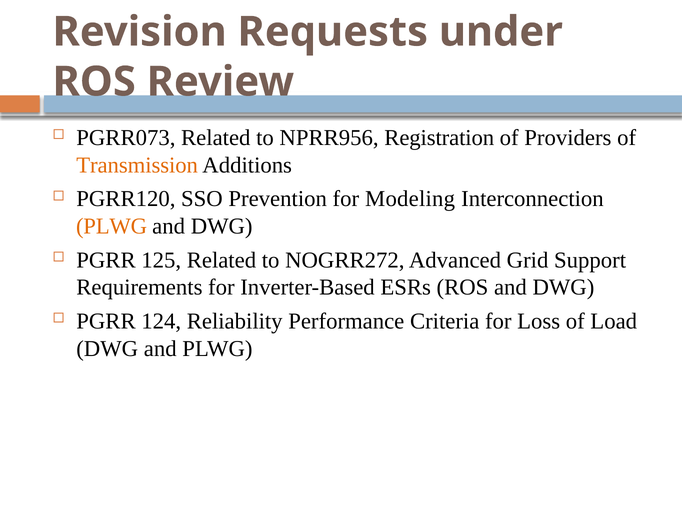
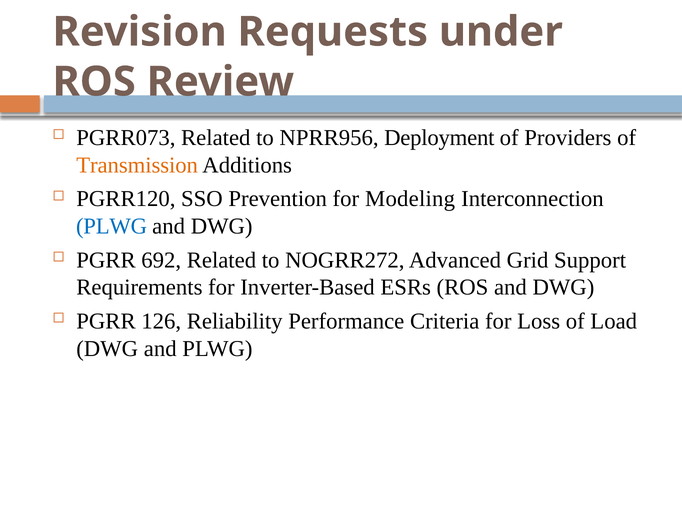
Registration: Registration -> Deployment (439, 138)
PLWG colour: orange -> blue (112, 226)
125: 125 -> 692 (161, 260)
124: 124 -> 126 (161, 322)
